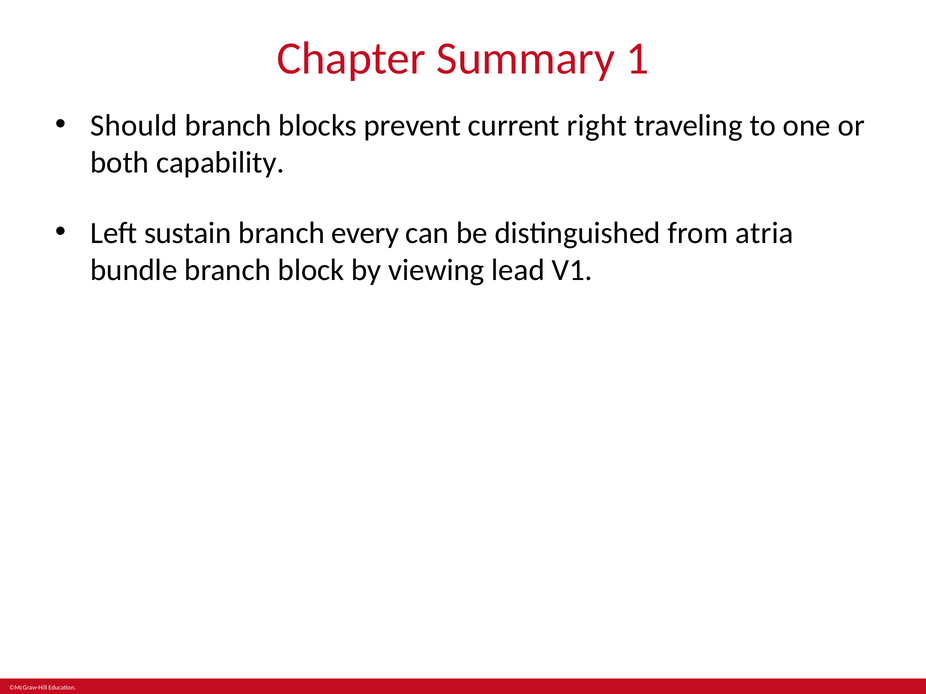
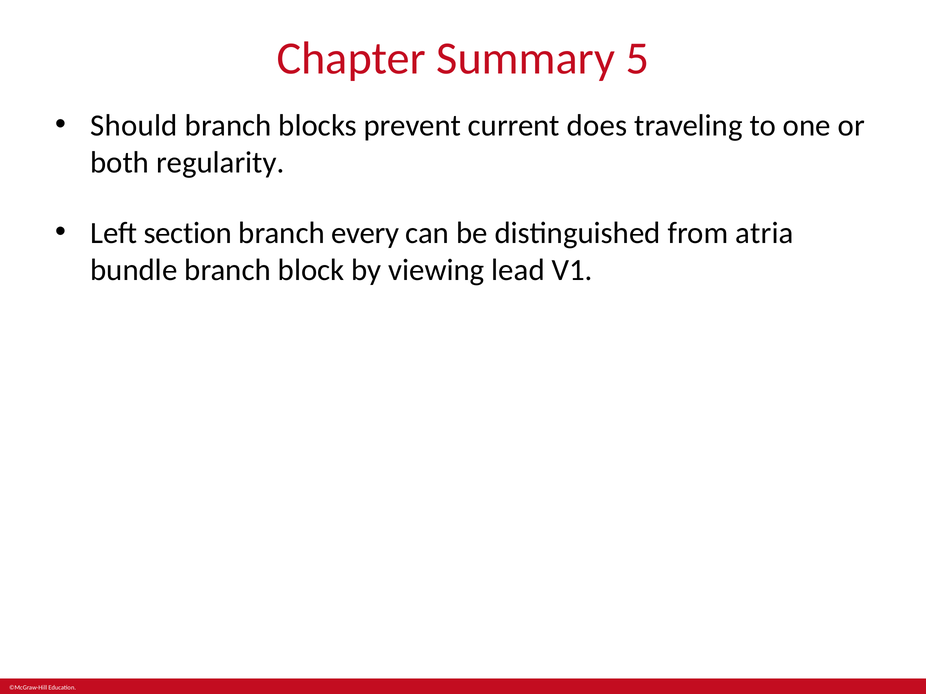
1: 1 -> 5 (637, 59)
right: right -> does (597, 126)
capability: capability -> regularity (220, 163)
sustain: sustain -> section (188, 233)
